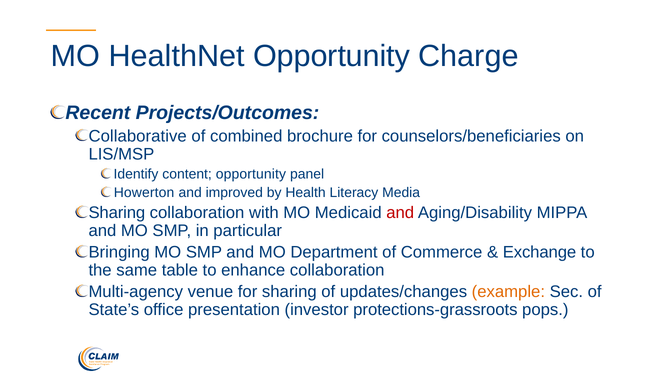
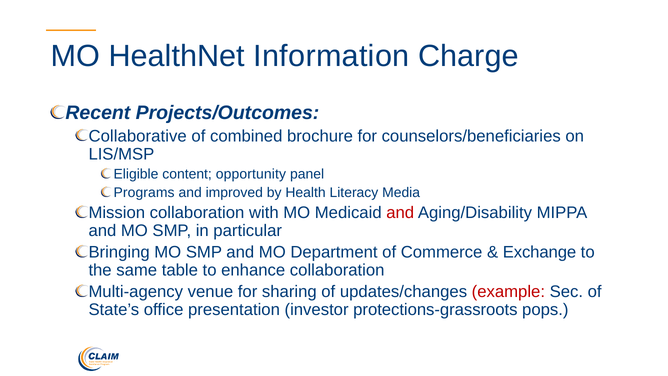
HealthNet Opportunity: Opportunity -> Information (331, 56)
Identify: Identify -> Eligible (136, 174)
Howerton: Howerton -> Programs (144, 193)
Sharing: Sharing -> Mission (117, 212)
example colour: orange -> red (508, 292)
